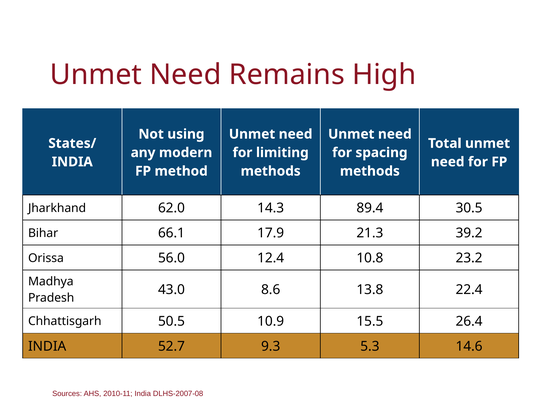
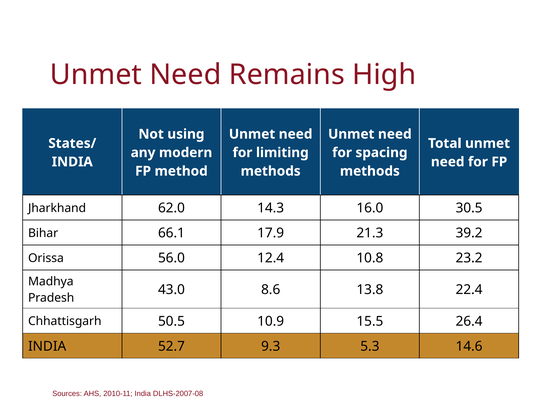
89.4: 89.4 -> 16.0 (370, 208)
